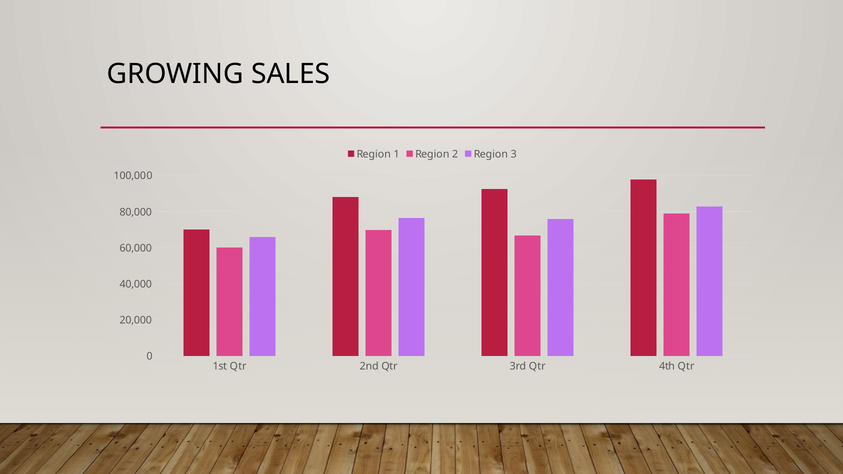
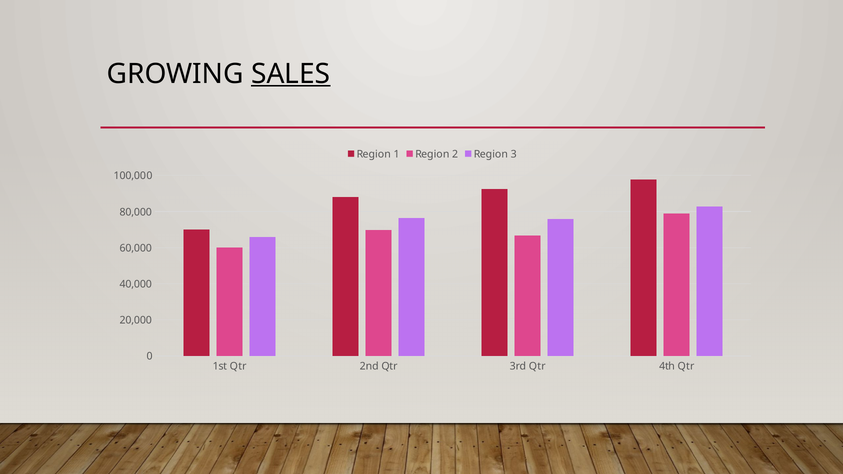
SALES underline: none -> present (291, 74)
